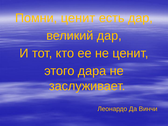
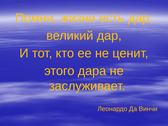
Помни ценит: ценит -> жизни (78, 18)
